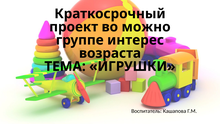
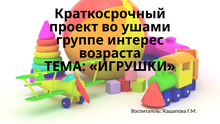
можно: можно -> ушами (146, 27)
